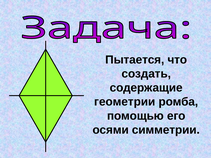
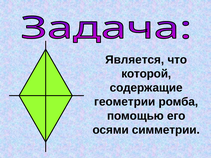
Пытается: Пытается -> Является (135, 60)
создать: создать -> которой (146, 74)
